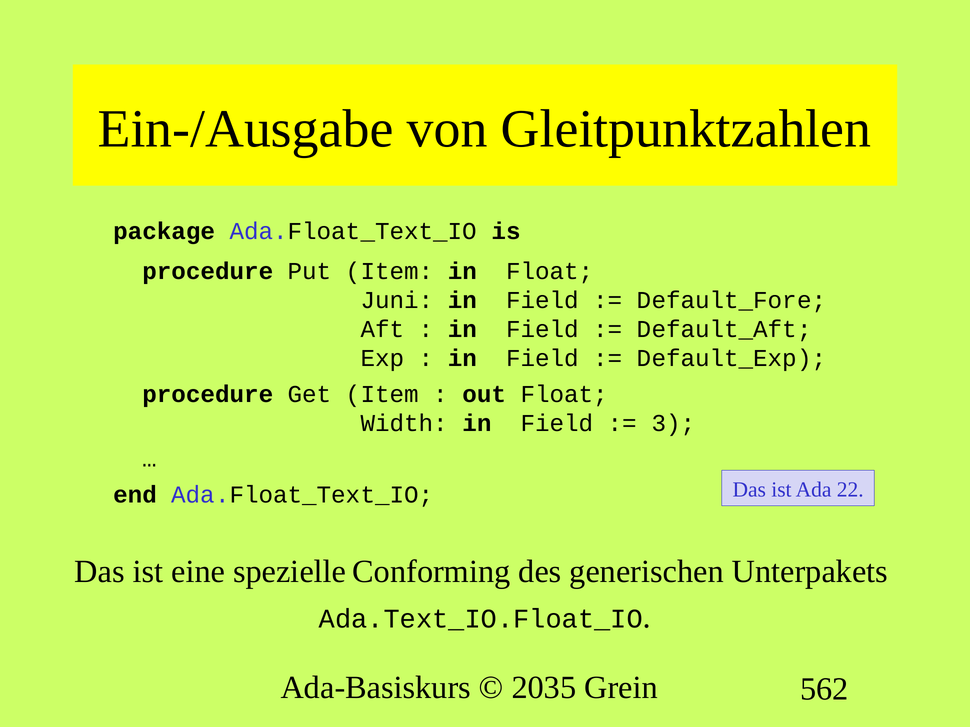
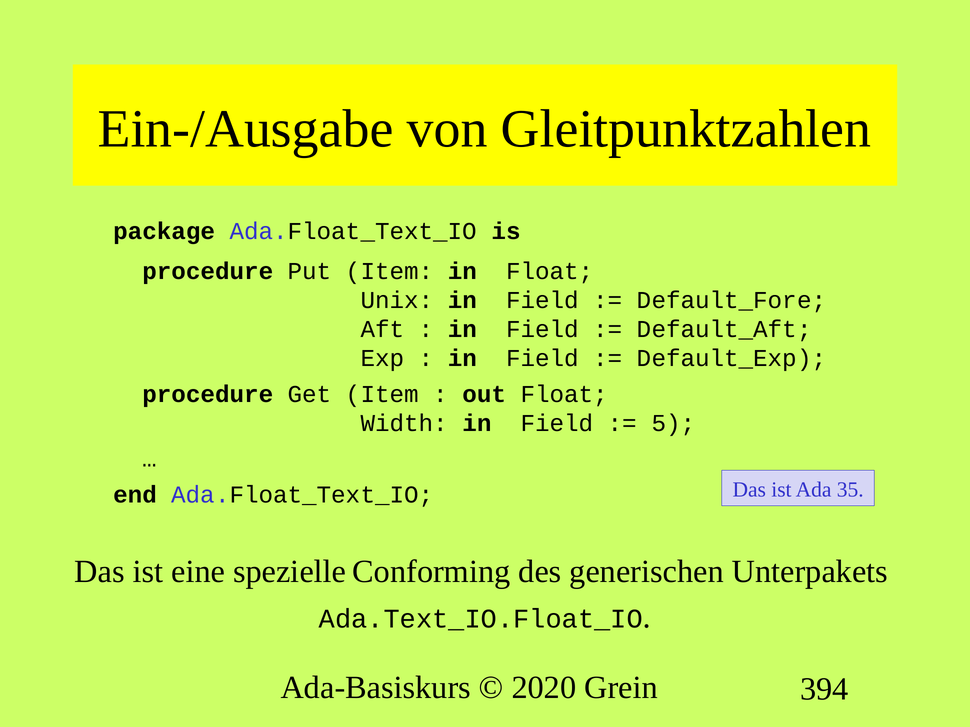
Juni: Juni -> Unix (397, 300)
3: 3 -> 5 (673, 423)
22: 22 -> 35 (850, 490)
2035: 2035 -> 2020 (544, 688)
562: 562 -> 394 (824, 689)
